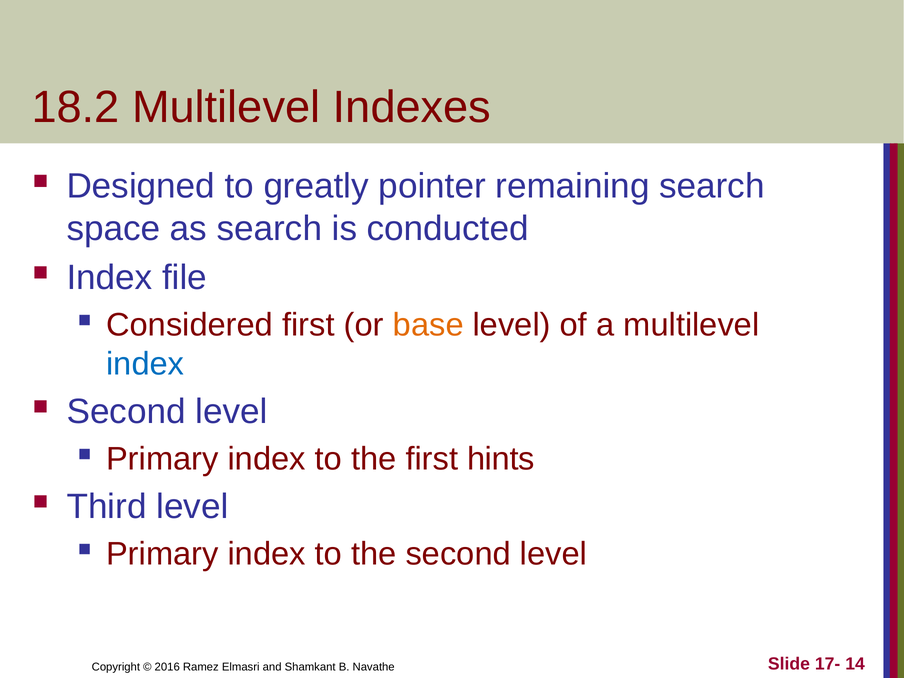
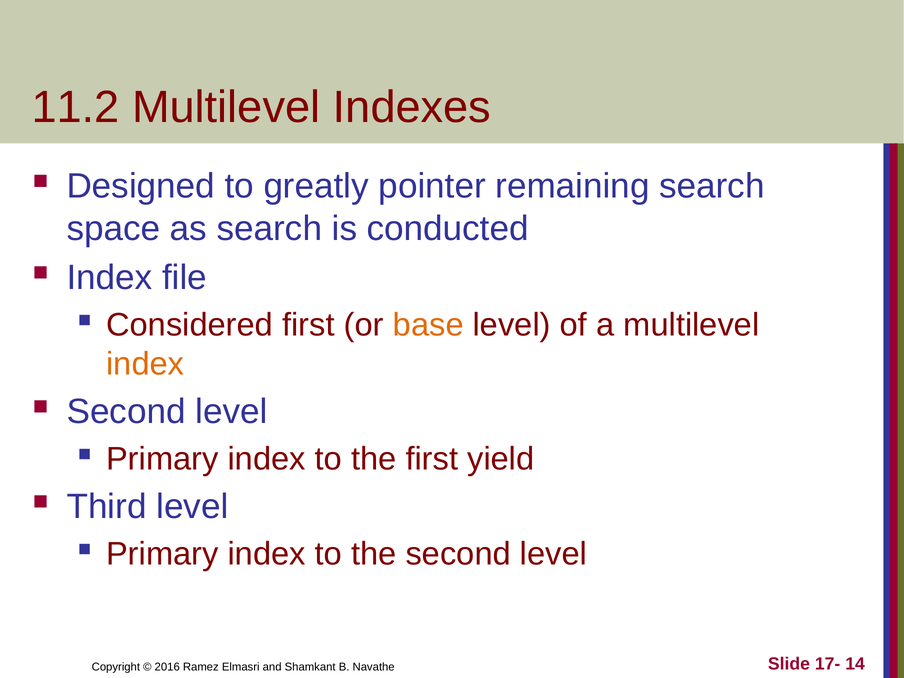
18.2: 18.2 -> 11.2 (76, 107)
index colour: blue -> orange (145, 364)
hints: hints -> yield (501, 459)
